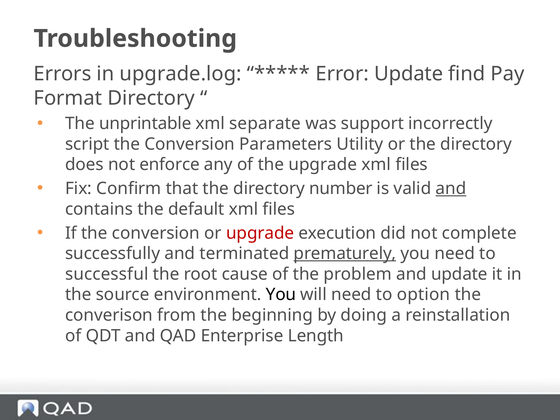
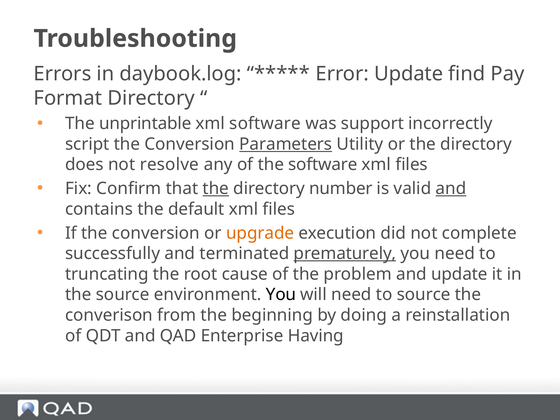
upgrade.log: upgrade.log -> daybook.log (181, 74)
xml separate: separate -> software (265, 124)
Parameters underline: none -> present (286, 144)
enforce: enforce -> resolve (169, 165)
the upgrade: upgrade -> software (323, 165)
the underline: none -> present (216, 189)
upgrade colour: red -> orange (260, 233)
successful: successful -> truncating (107, 274)
to option: option -> source (424, 295)
Length: Length -> Having (316, 336)
